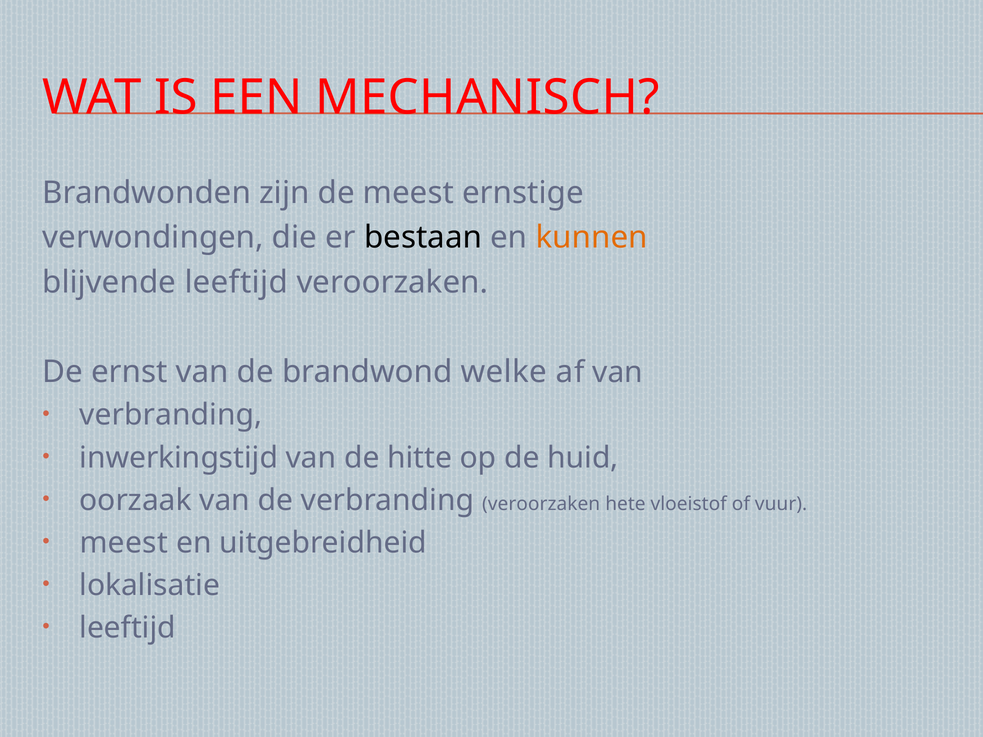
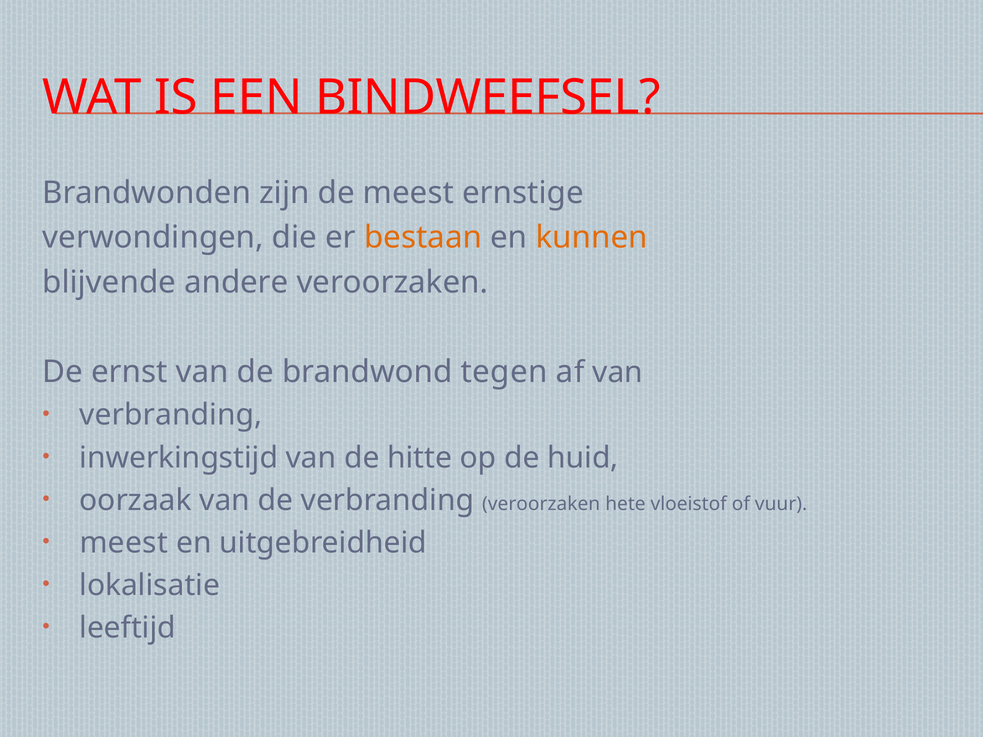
MECHANISCH: MECHANISCH -> BINDWEEFSEL (488, 98)
bestaan colour: black -> orange (423, 238)
blijvende leeftijd: leeftijd -> andere (236, 282)
welke: welke -> tegen (504, 372)
